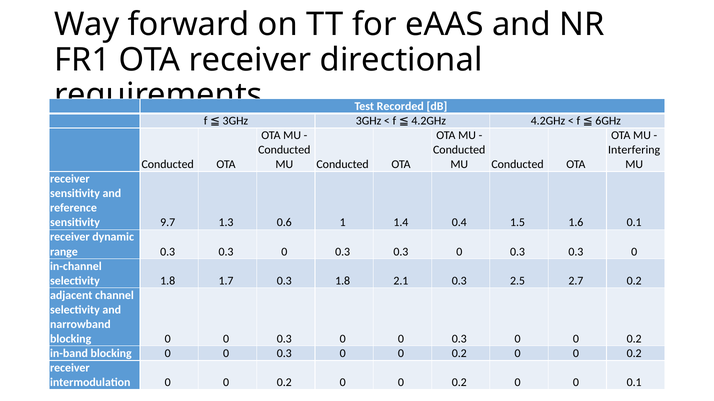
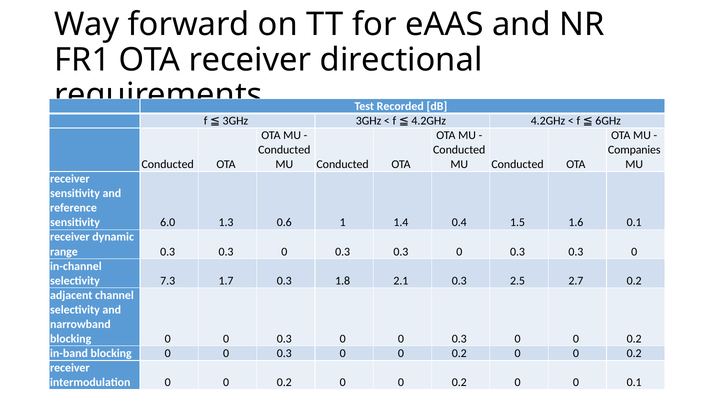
Interfering: Interfering -> Companies (634, 150)
9.7: 9.7 -> 6.0 (168, 223)
selectivity 1.8: 1.8 -> 7.3 (168, 281)
